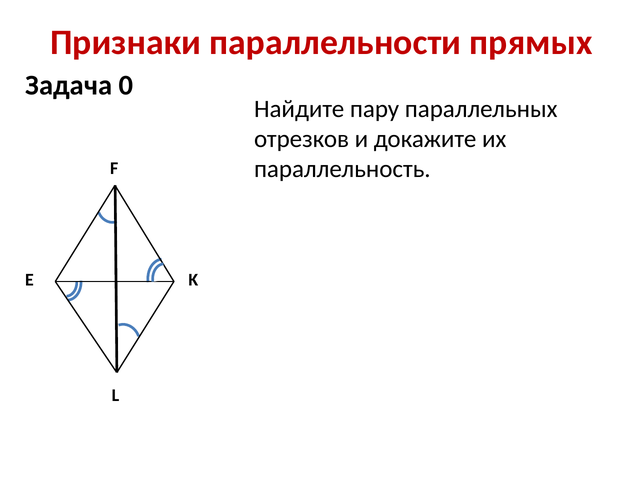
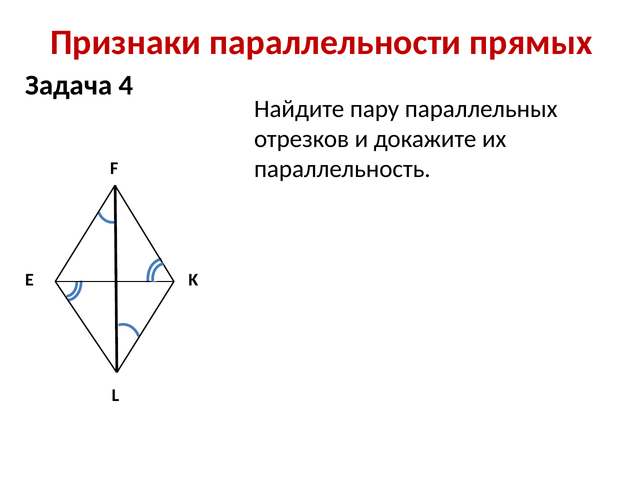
0: 0 -> 4 (126, 86)
